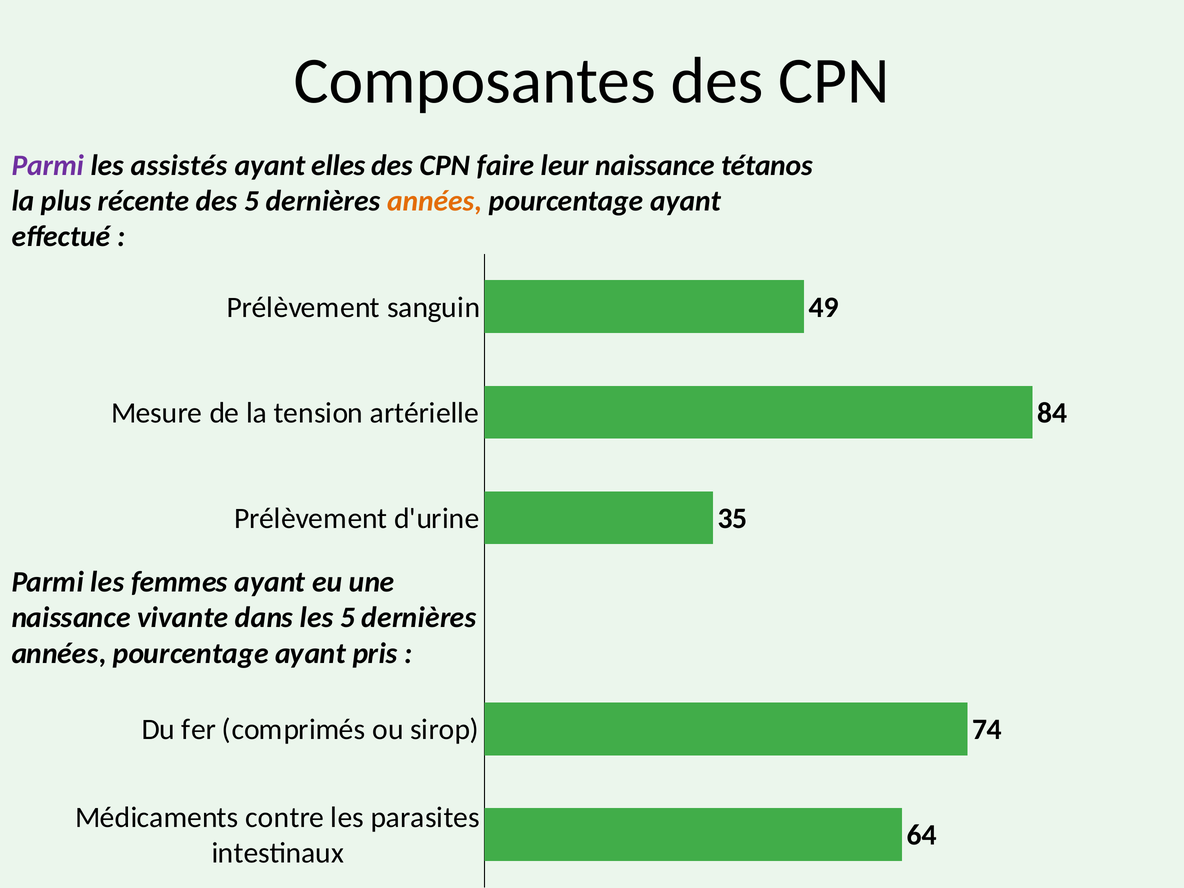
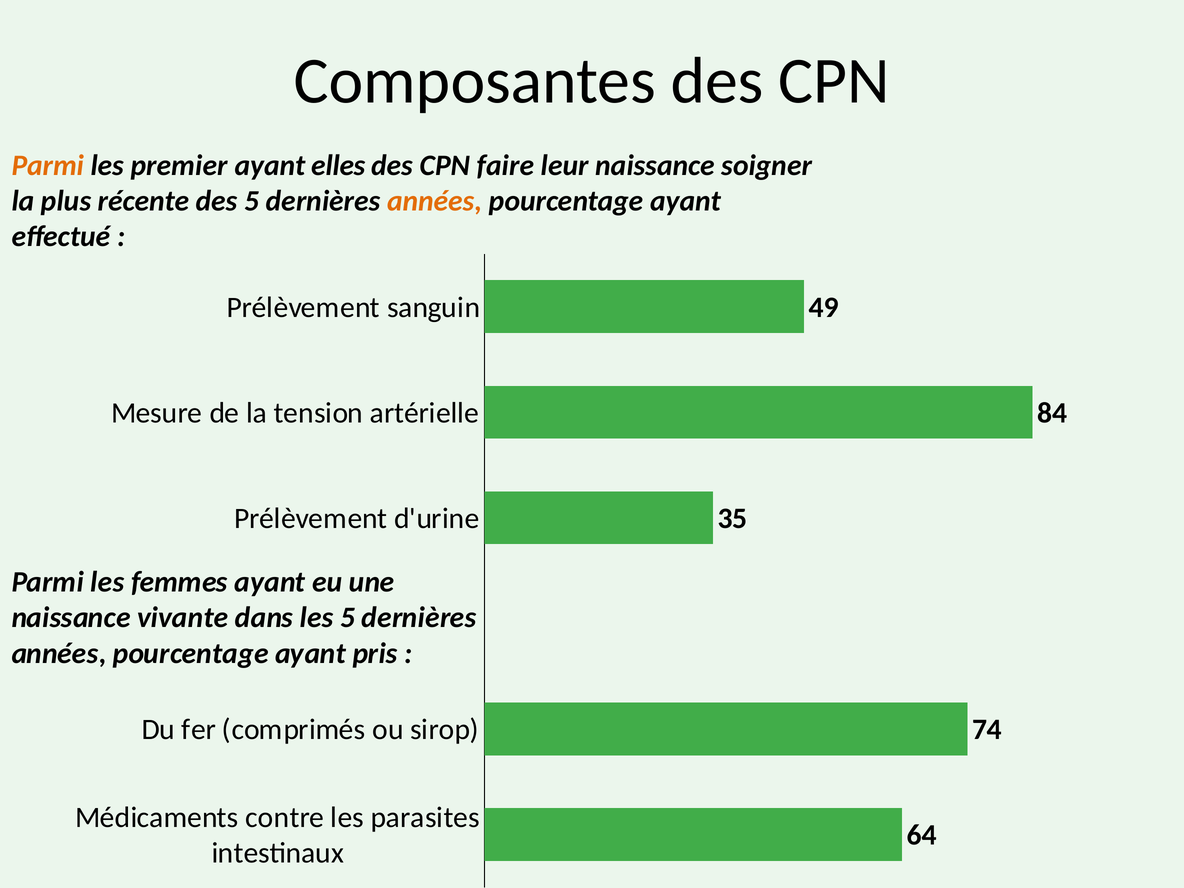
Parmi colour: purple -> orange (48, 166)
assistés: assistés -> premier (179, 166)
tétanos: tétanos -> soigner (767, 166)
